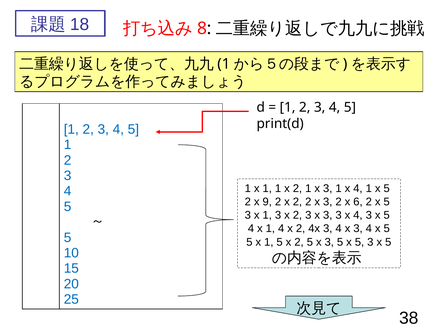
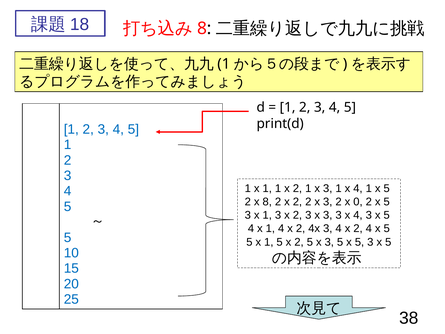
x 9: 9 -> 8 (267, 202)
6: 6 -> 0 (358, 202)
3 4 x 3: 3 -> 2 (358, 228)
